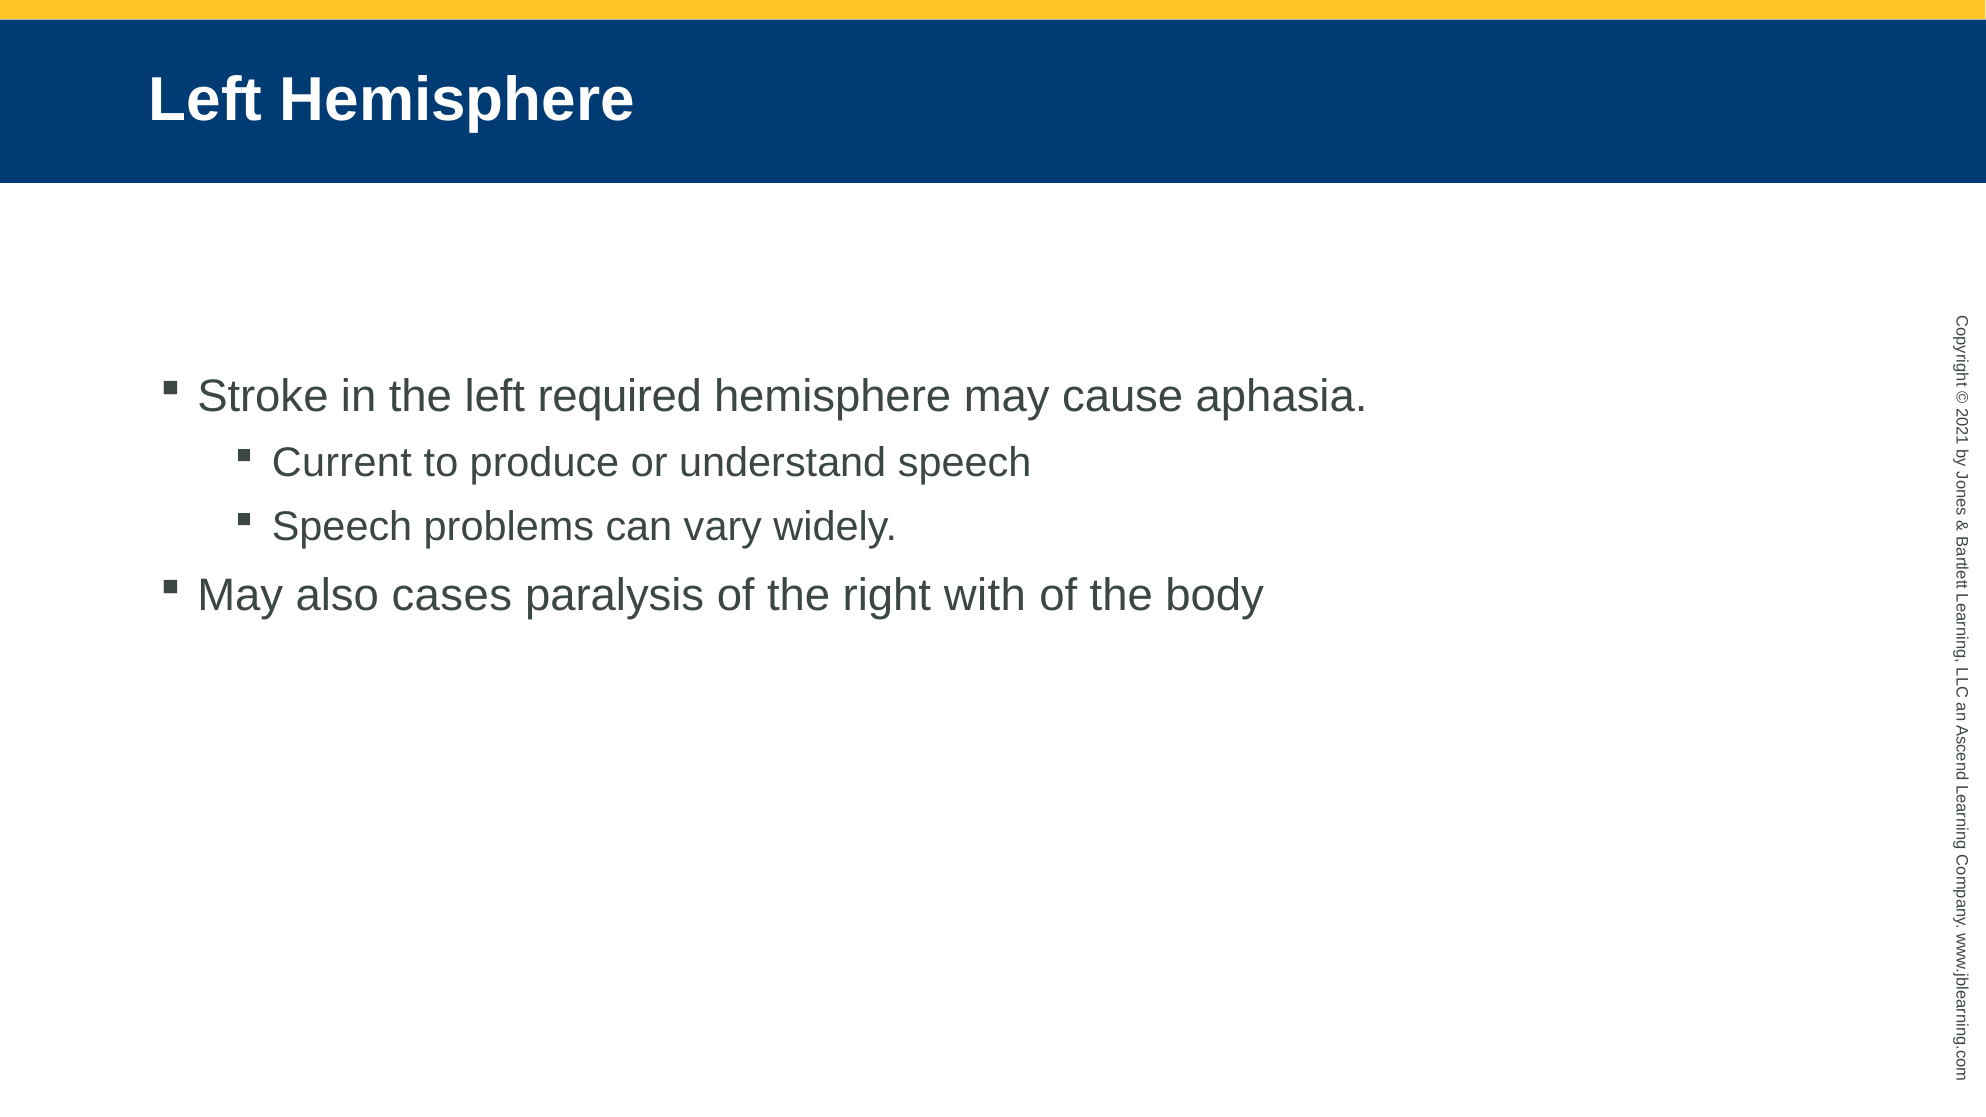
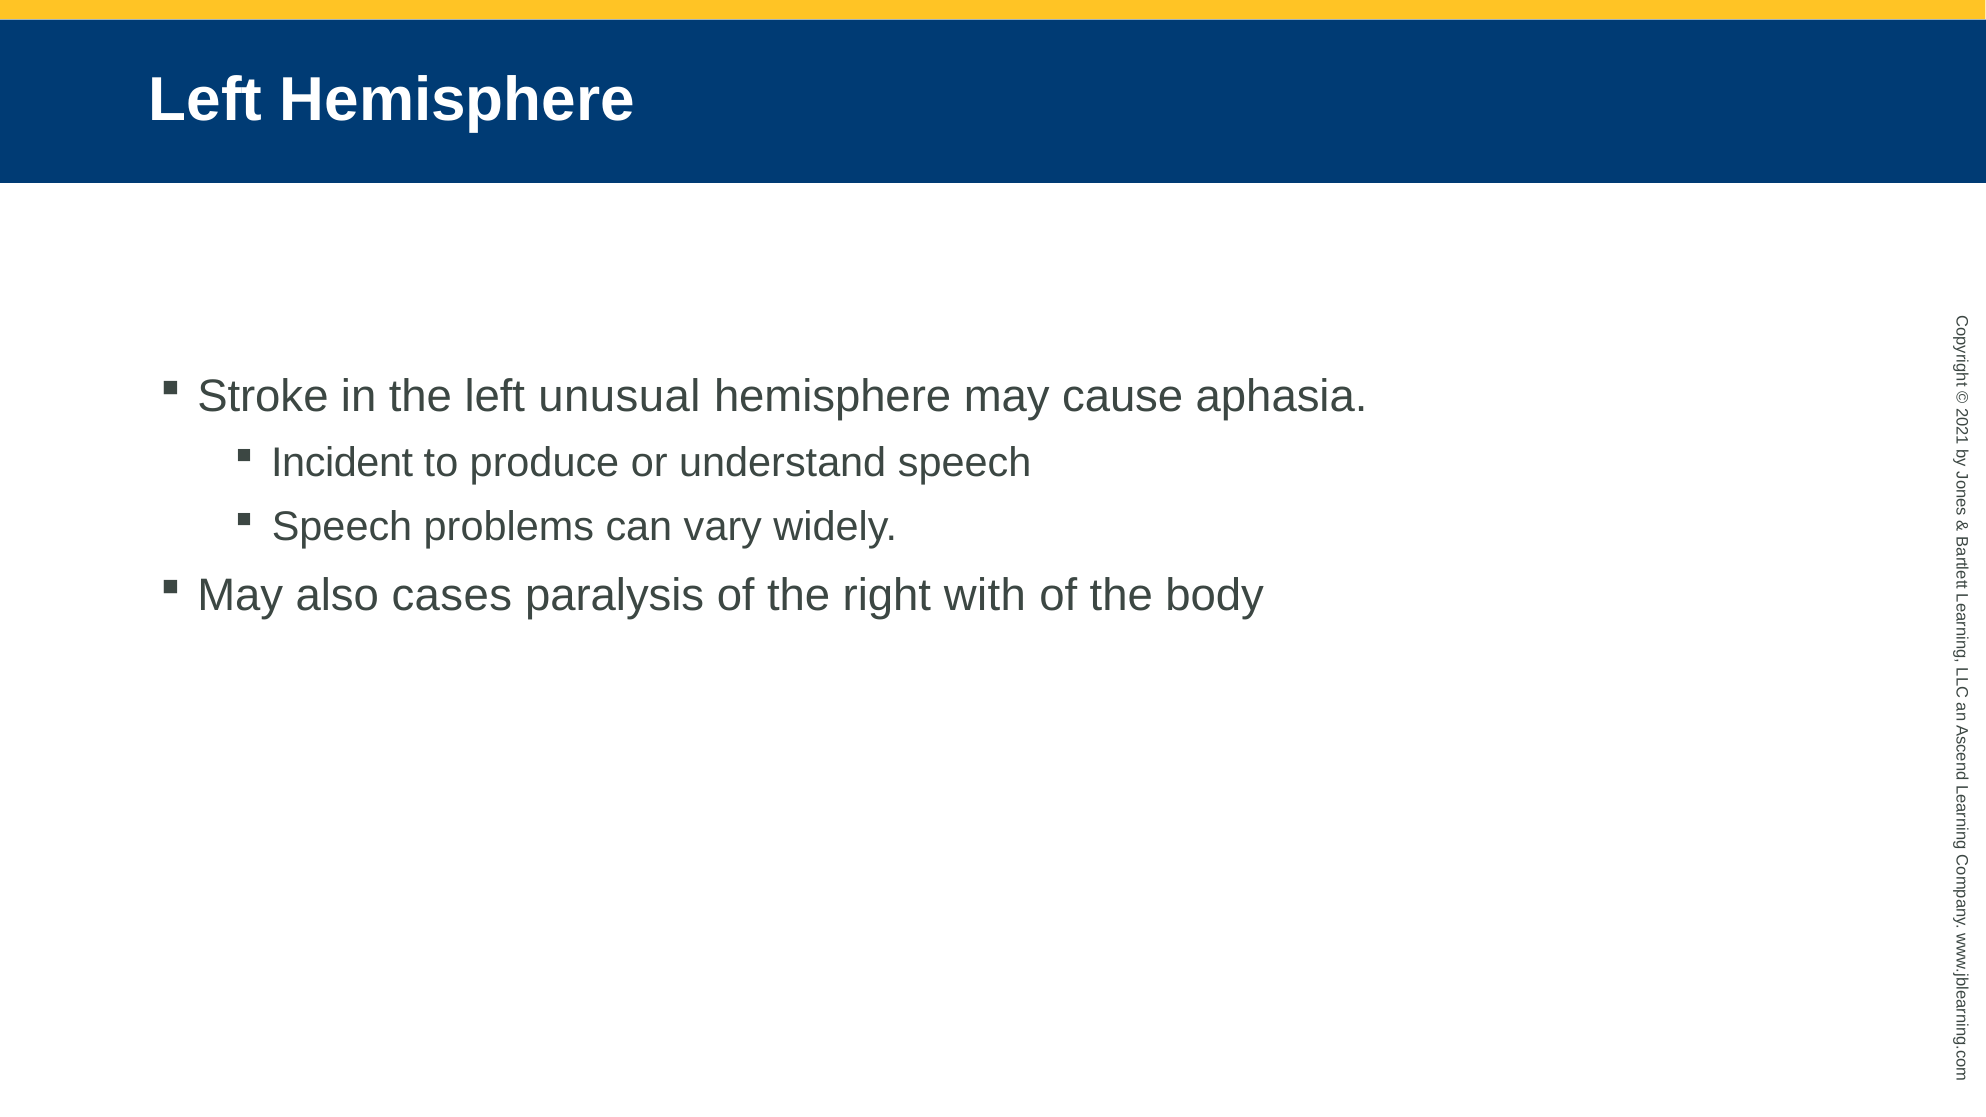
required: required -> unusual (619, 397)
Current: Current -> Incident (342, 463)
